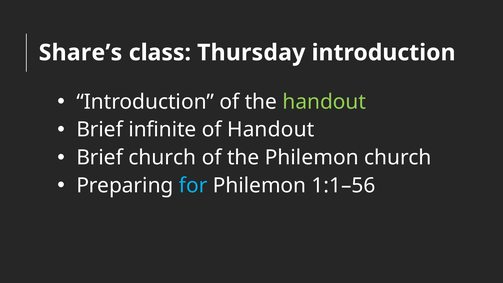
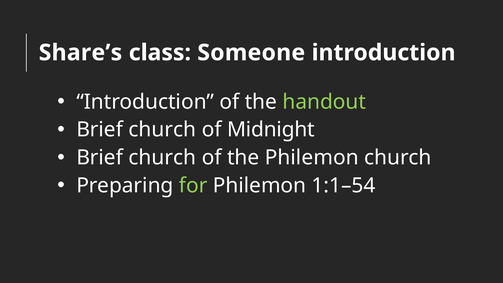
Thursday: Thursday -> Someone (251, 53)
infinite: infinite -> church (162, 130)
of Handout: Handout -> Midnight (271, 130)
for colour: light blue -> light green (193, 185)
1:1–56: 1:1–56 -> 1:1–54 (344, 185)
